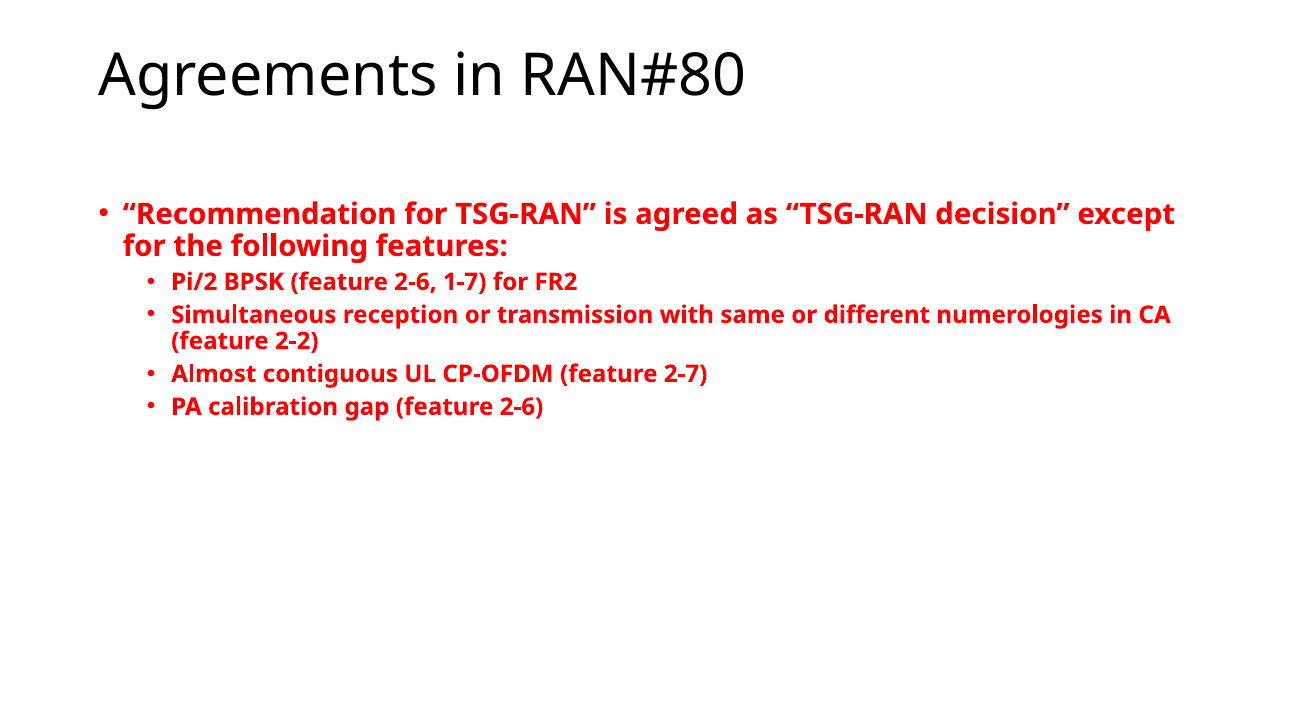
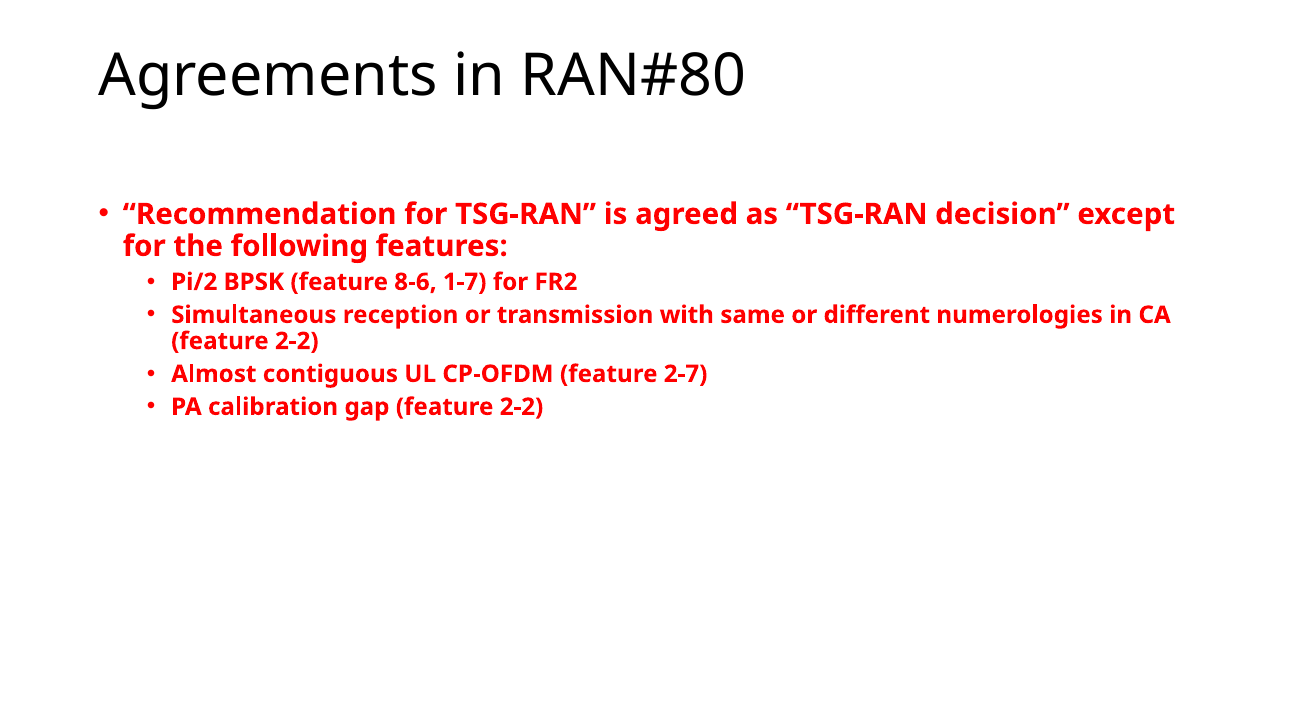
BPSK feature 2-6: 2-6 -> 8-6 (415, 282)
gap feature 2-6: 2-6 -> 2-2 (522, 407)
